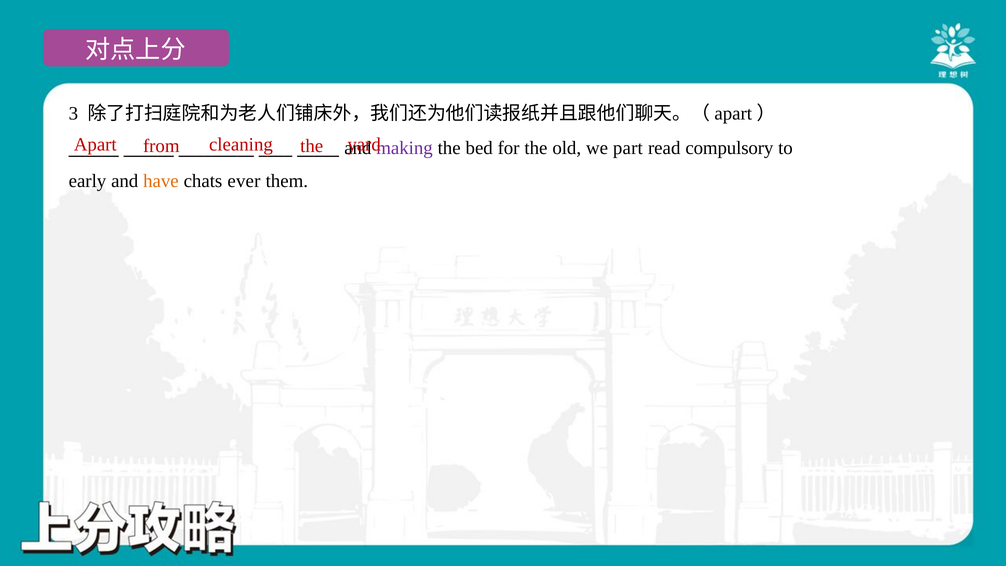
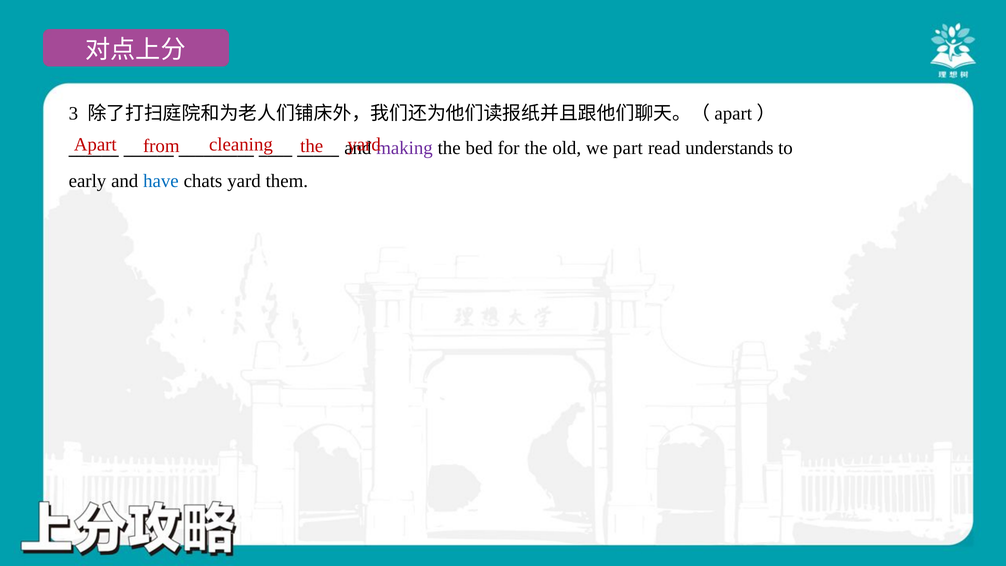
compulsory: compulsory -> understands (729, 148)
have colour: orange -> blue (161, 181)
chats ever: ever -> yard (244, 181)
